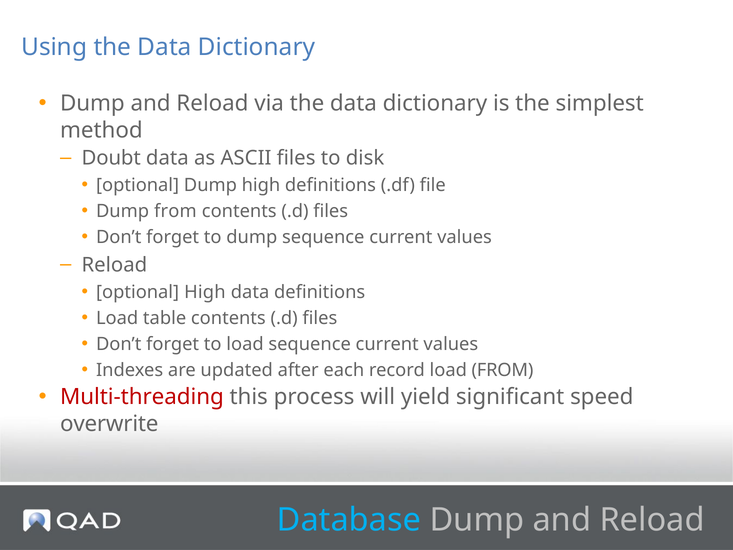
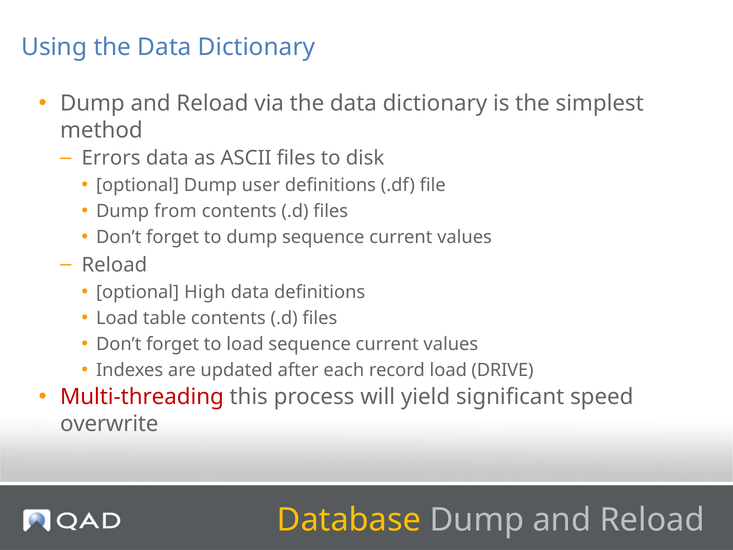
Doubt: Doubt -> Errors (111, 158)
Dump high: high -> user (261, 185)
load FROM: FROM -> DRIVE (502, 370)
Database colour: light blue -> yellow (349, 520)
